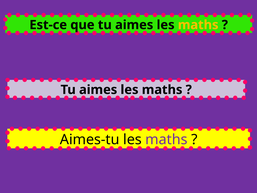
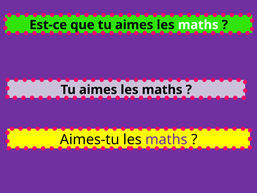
maths colour: yellow -> white (198, 25)
